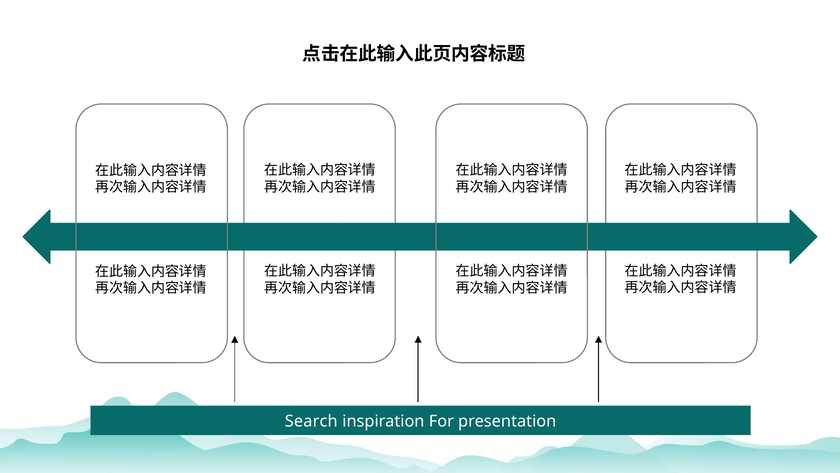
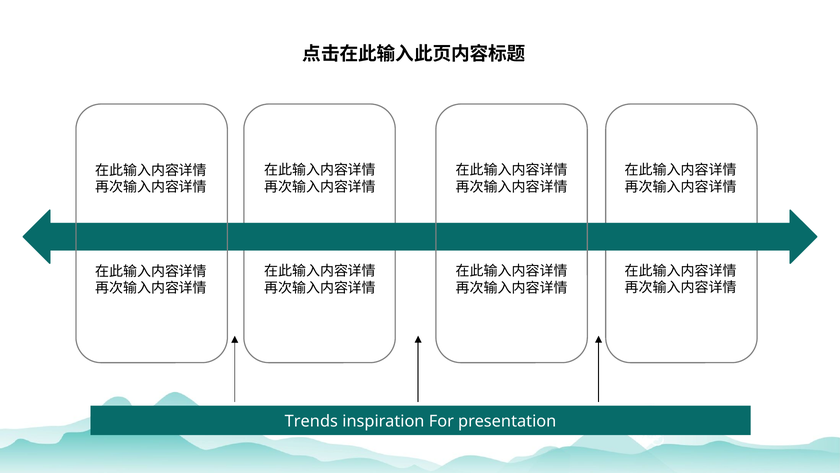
Search: Search -> Trends (311, 421)
